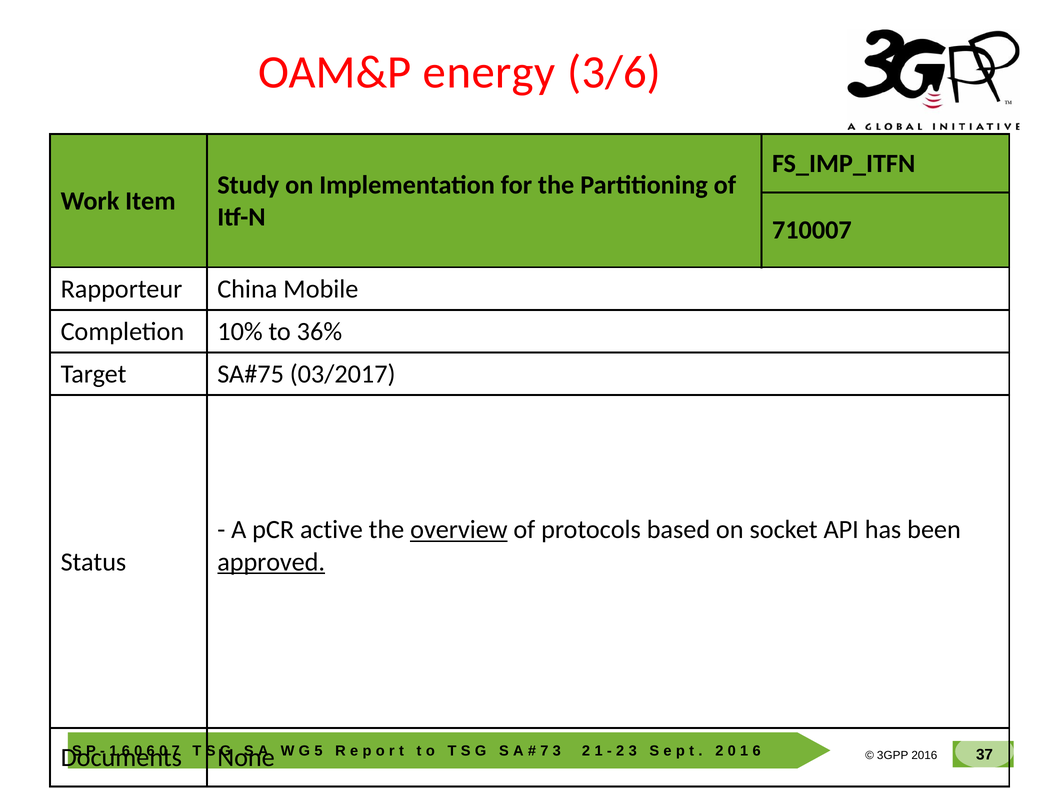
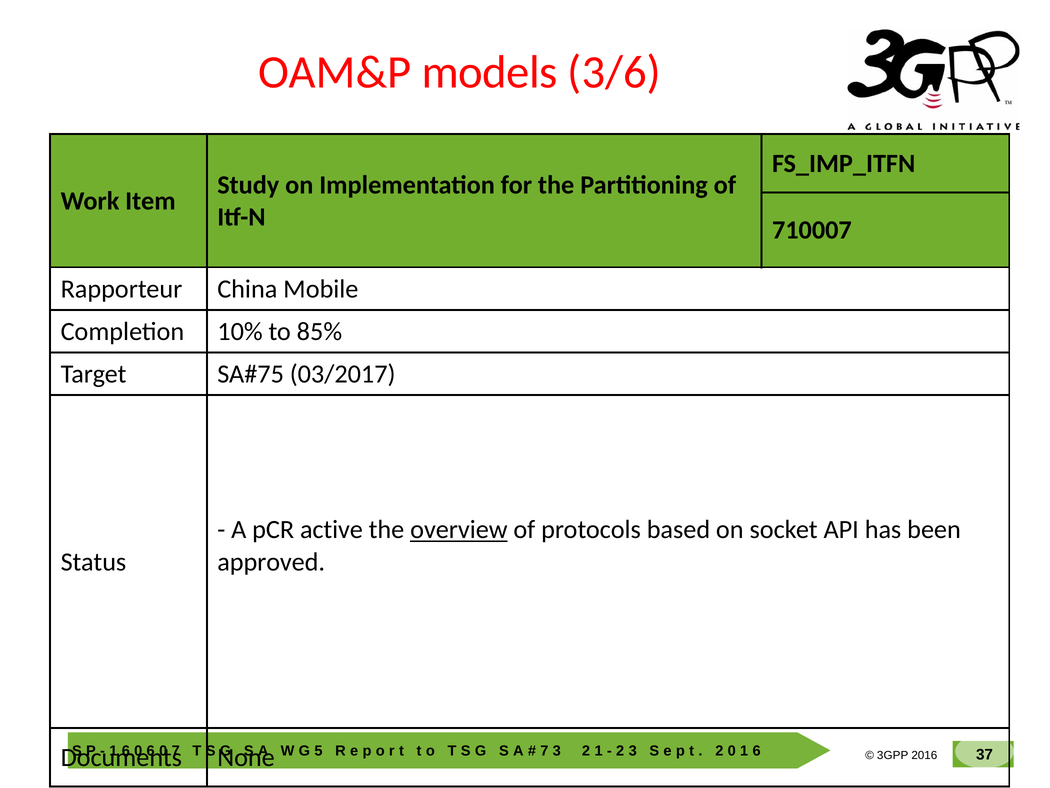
energy: energy -> models (490, 73)
36%: 36% -> 85% (319, 331)
approved underline: present -> none (271, 561)
